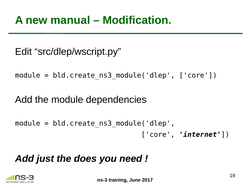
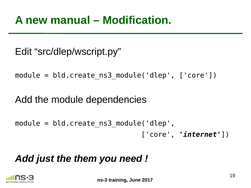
does: does -> them (85, 159)
